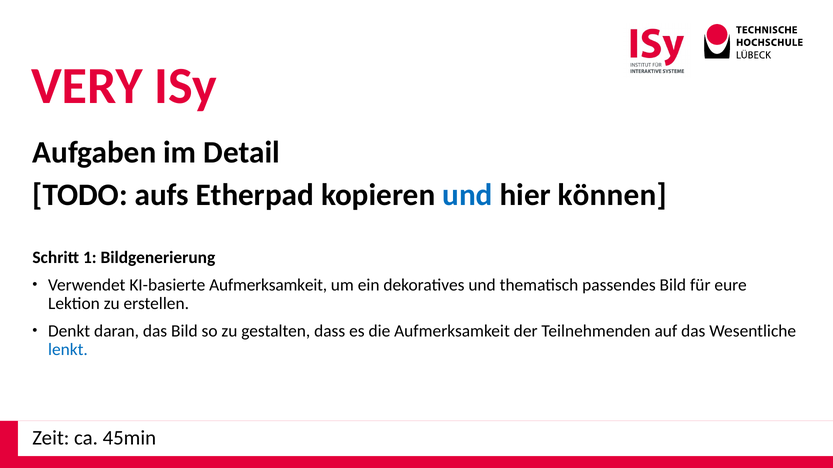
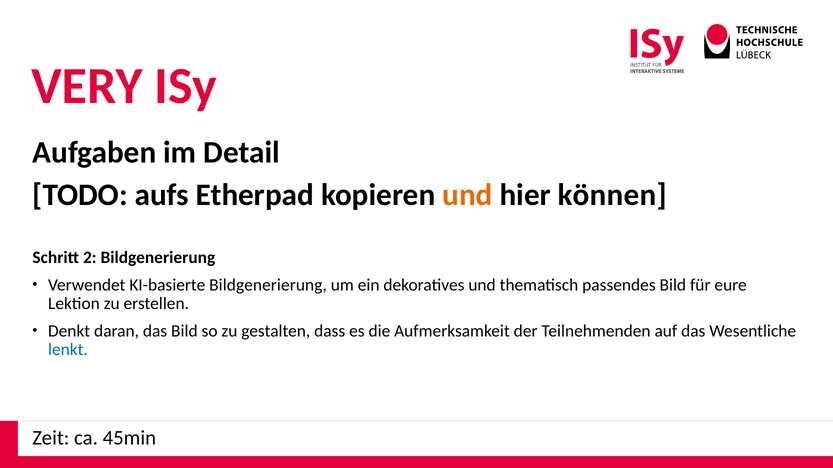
und colour: blue -> orange (467, 195)
1: 1 -> 2 (90, 258)
KI-basierte Aufmerksamkeit: Aufmerksamkeit -> Bildgenerierung (268, 285)
